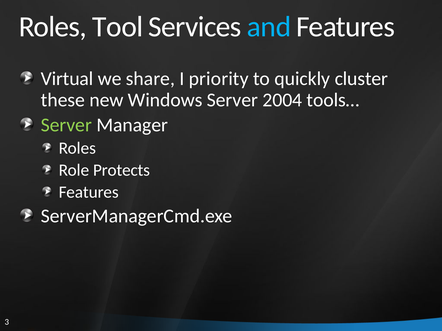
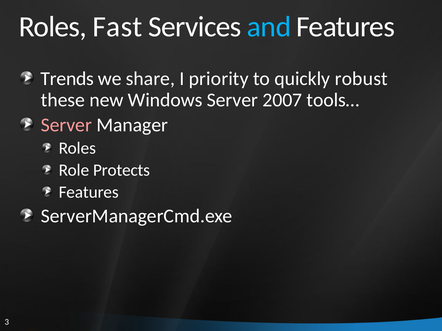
Tool: Tool -> Fast (117, 27)
Virtual: Virtual -> Trends (67, 79)
cluster: cluster -> robust (361, 79)
2004: 2004 -> 2007 (282, 100)
Server colour: light green -> pink (66, 125)
